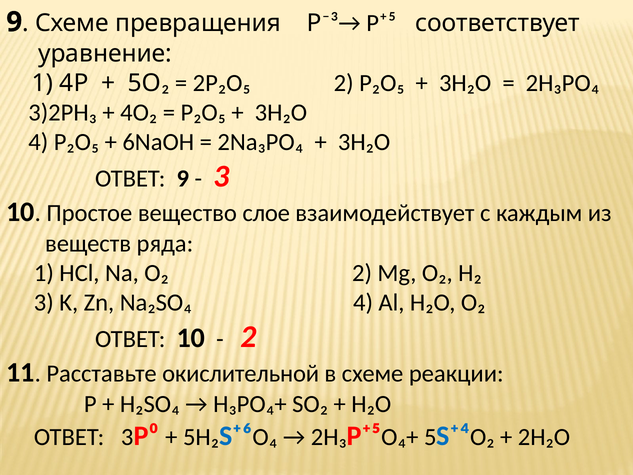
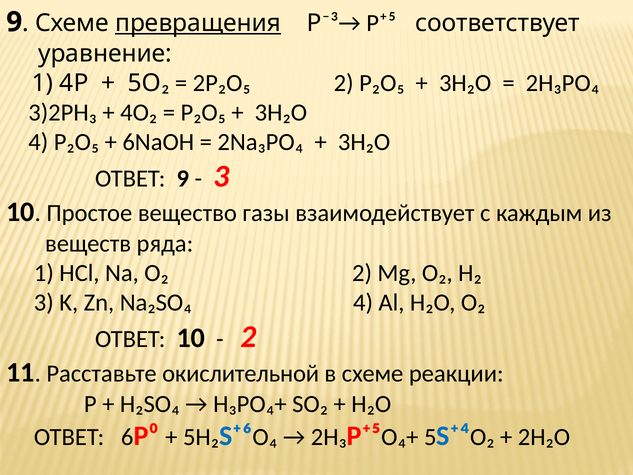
превращения underline: none -> present (198, 23)
слое: слое -> газы (266, 213)
ОТВЕТ 3: 3 -> 6 (127, 437)
